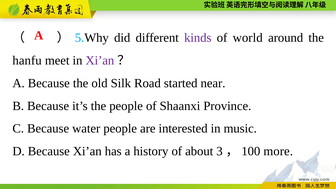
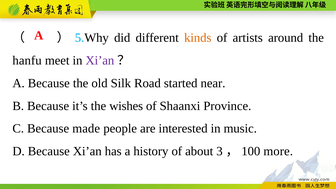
kinds colour: purple -> orange (198, 38)
world: world -> artists (248, 38)
the people: people -> wishes (126, 106)
water: water -> made (86, 129)
